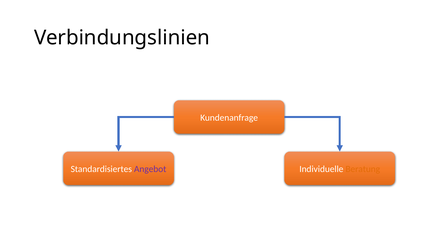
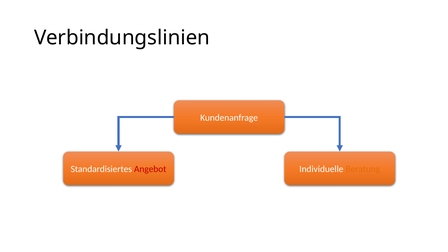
Angebot colour: purple -> red (150, 169)
